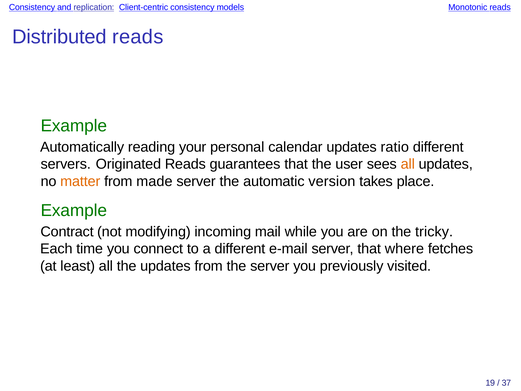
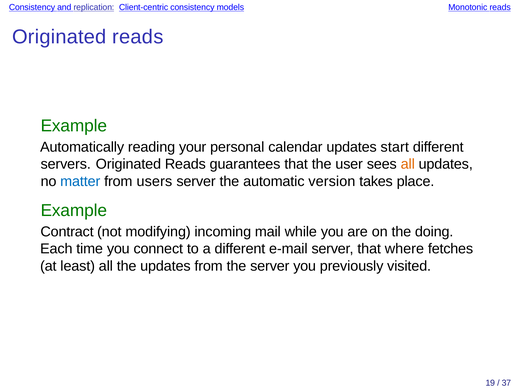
Distributed: Distributed -> Originated (59, 37)
ratio: ratio -> start (395, 147)
matter colour: orange -> blue (80, 182)
made: made -> users (154, 182)
tricky: tricky -> doing (434, 232)
